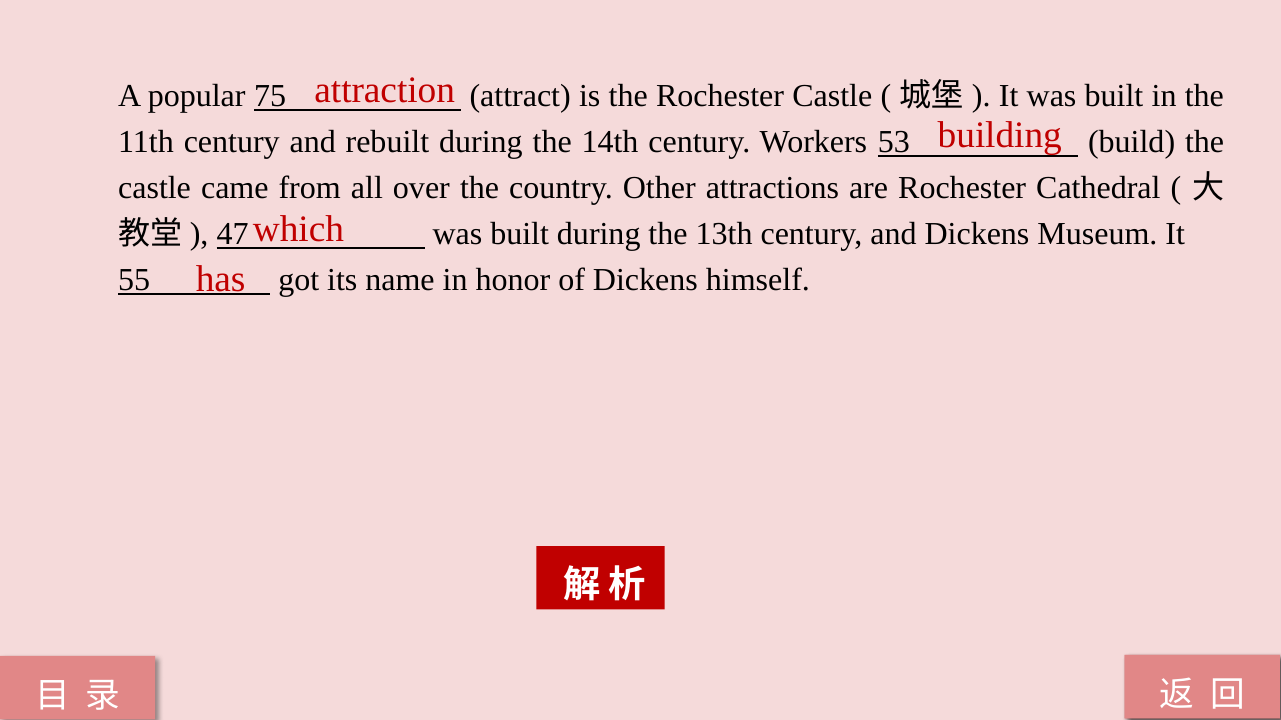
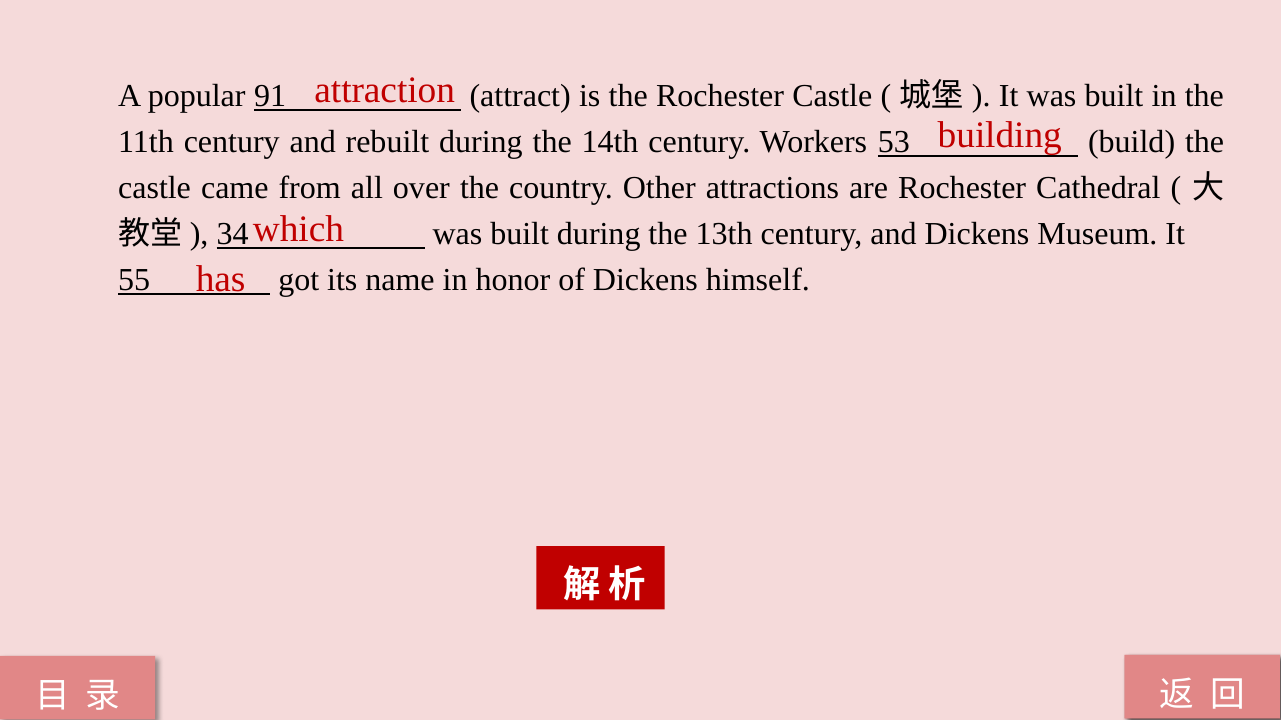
75: 75 -> 91 (270, 96)
47: 47 -> 34 (233, 234)
